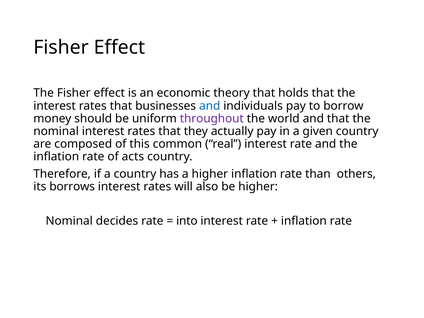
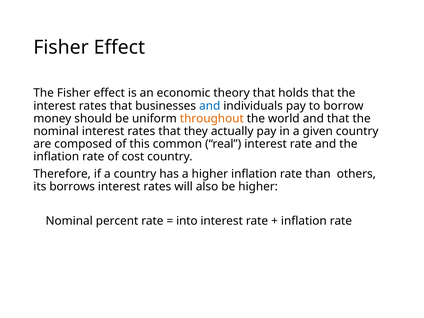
throughout colour: purple -> orange (212, 119)
acts: acts -> cost (133, 157)
decides: decides -> percent (117, 221)
